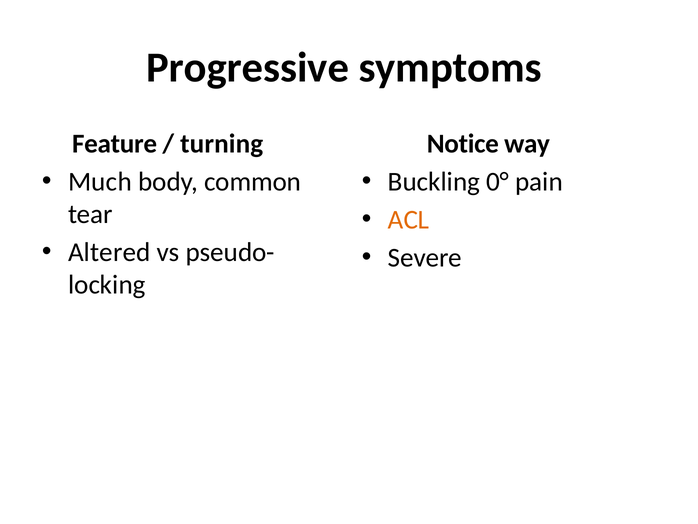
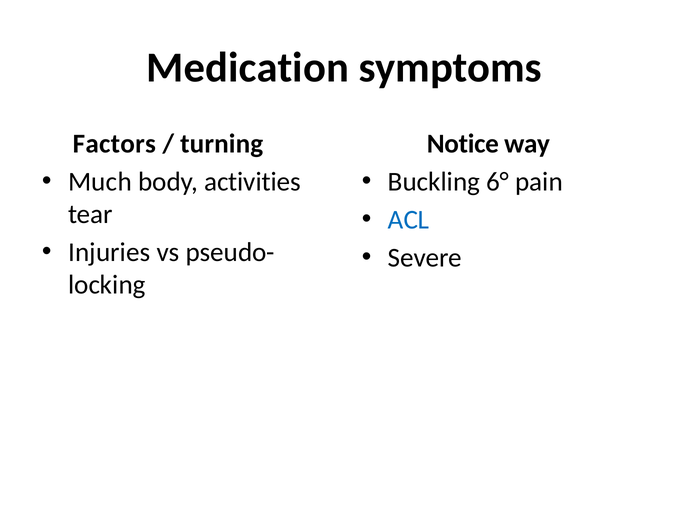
Progressive: Progressive -> Medication (248, 68)
Feature: Feature -> Factors (114, 144)
common: common -> activities (252, 182)
0°: 0° -> 6° (498, 182)
ACL colour: orange -> blue (409, 220)
Altered: Altered -> Injuries (109, 252)
